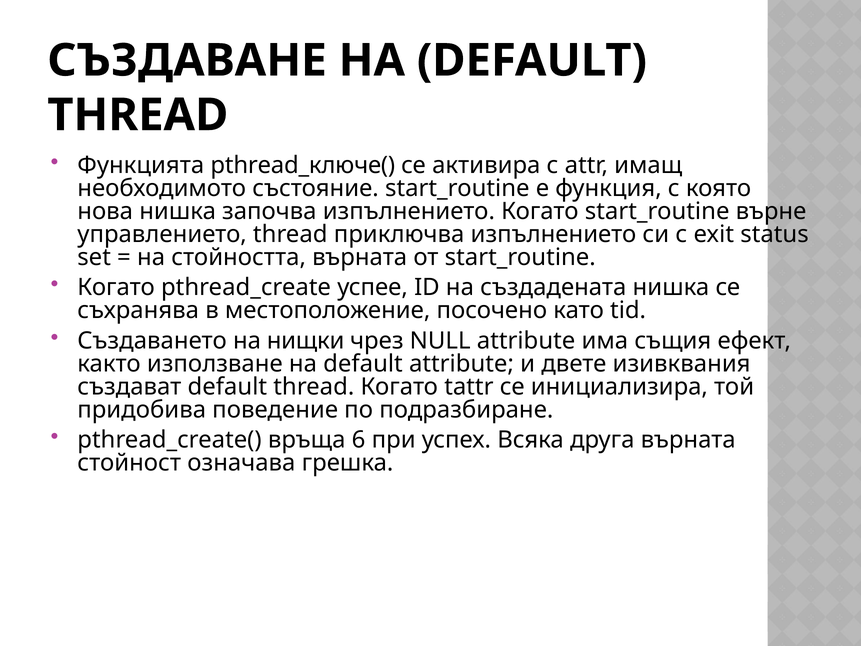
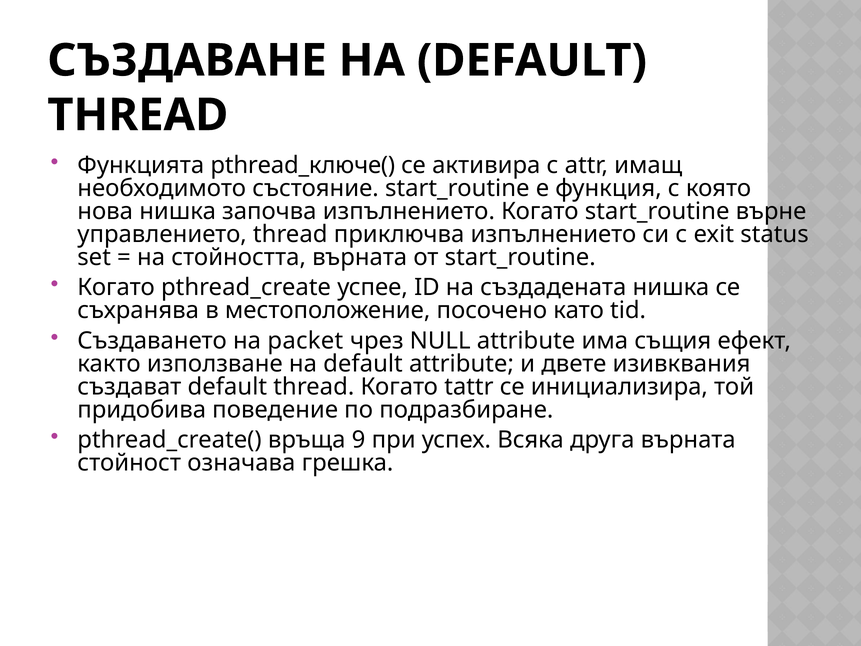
нищки: нищки -> packet (305, 341)
6: 6 -> 9 (359, 440)
